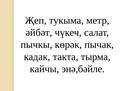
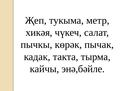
әйбәт: әйбәт -> хикәя (39, 33)
